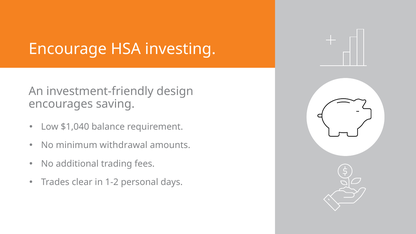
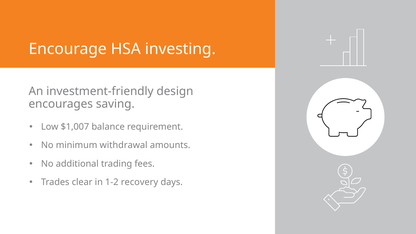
$1,040: $1,040 -> $1,007 (75, 127)
personal: personal -> recovery (140, 182)
